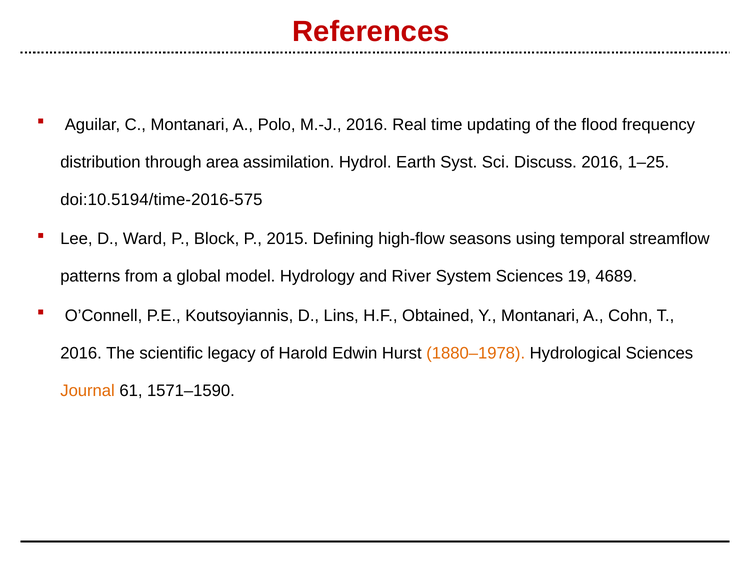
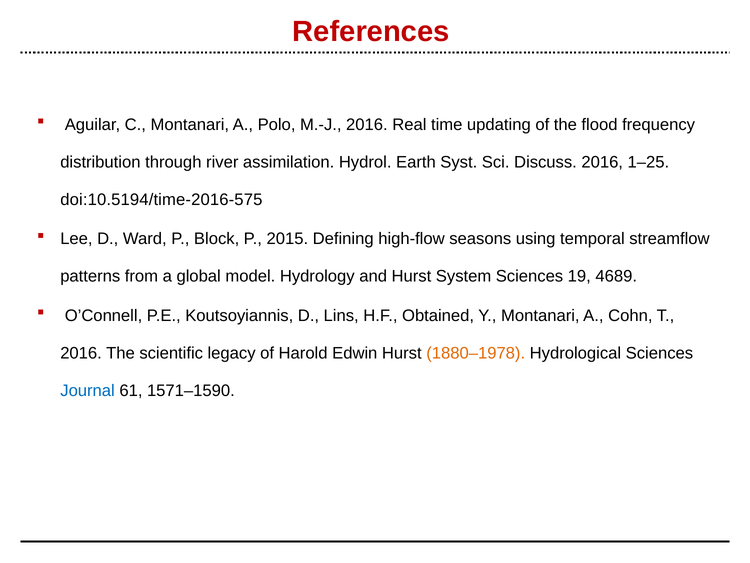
area: area -> river (222, 162)
and River: River -> Hurst (411, 276)
Journal colour: orange -> blue (88, 390)
